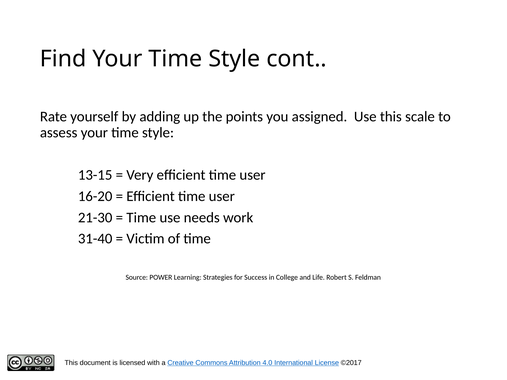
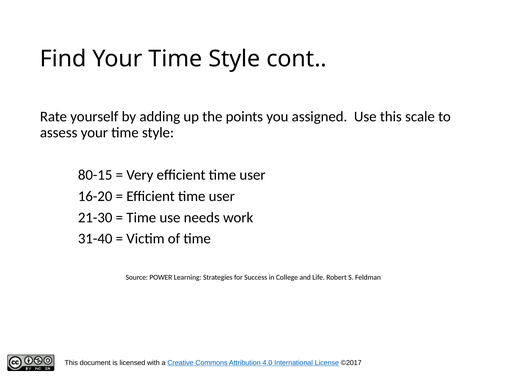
13-15: 13-15 -> 80-15 (95, 175)
